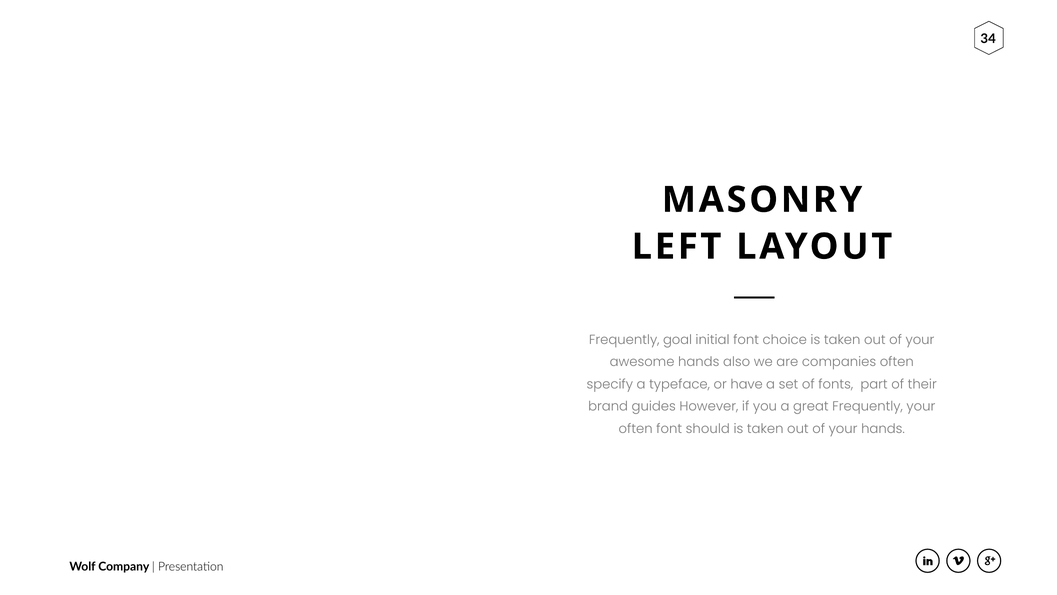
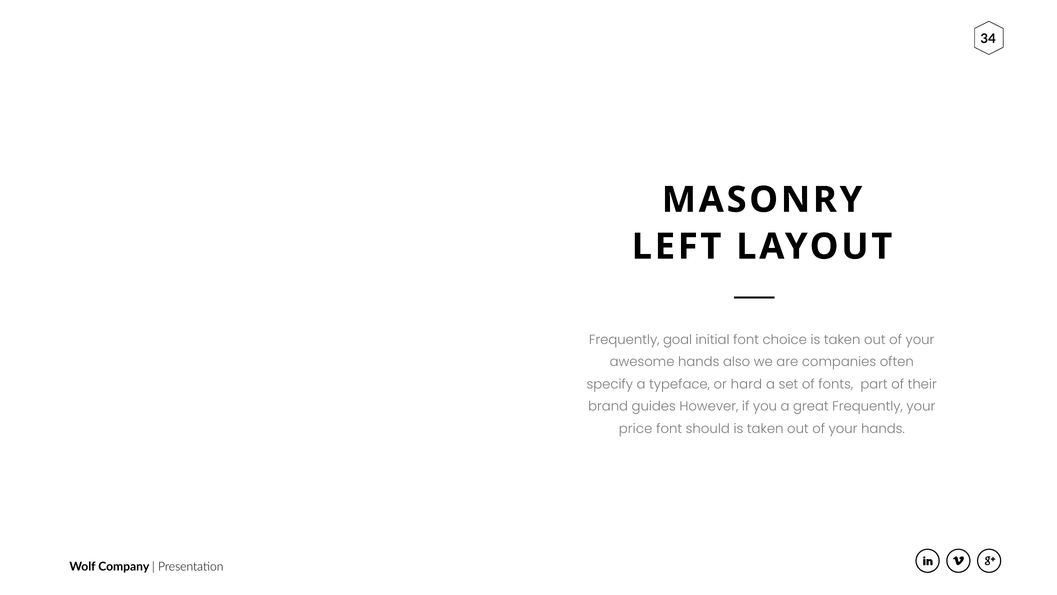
have: have -> hard (746, 384)
often: often -> price (636, 429)
